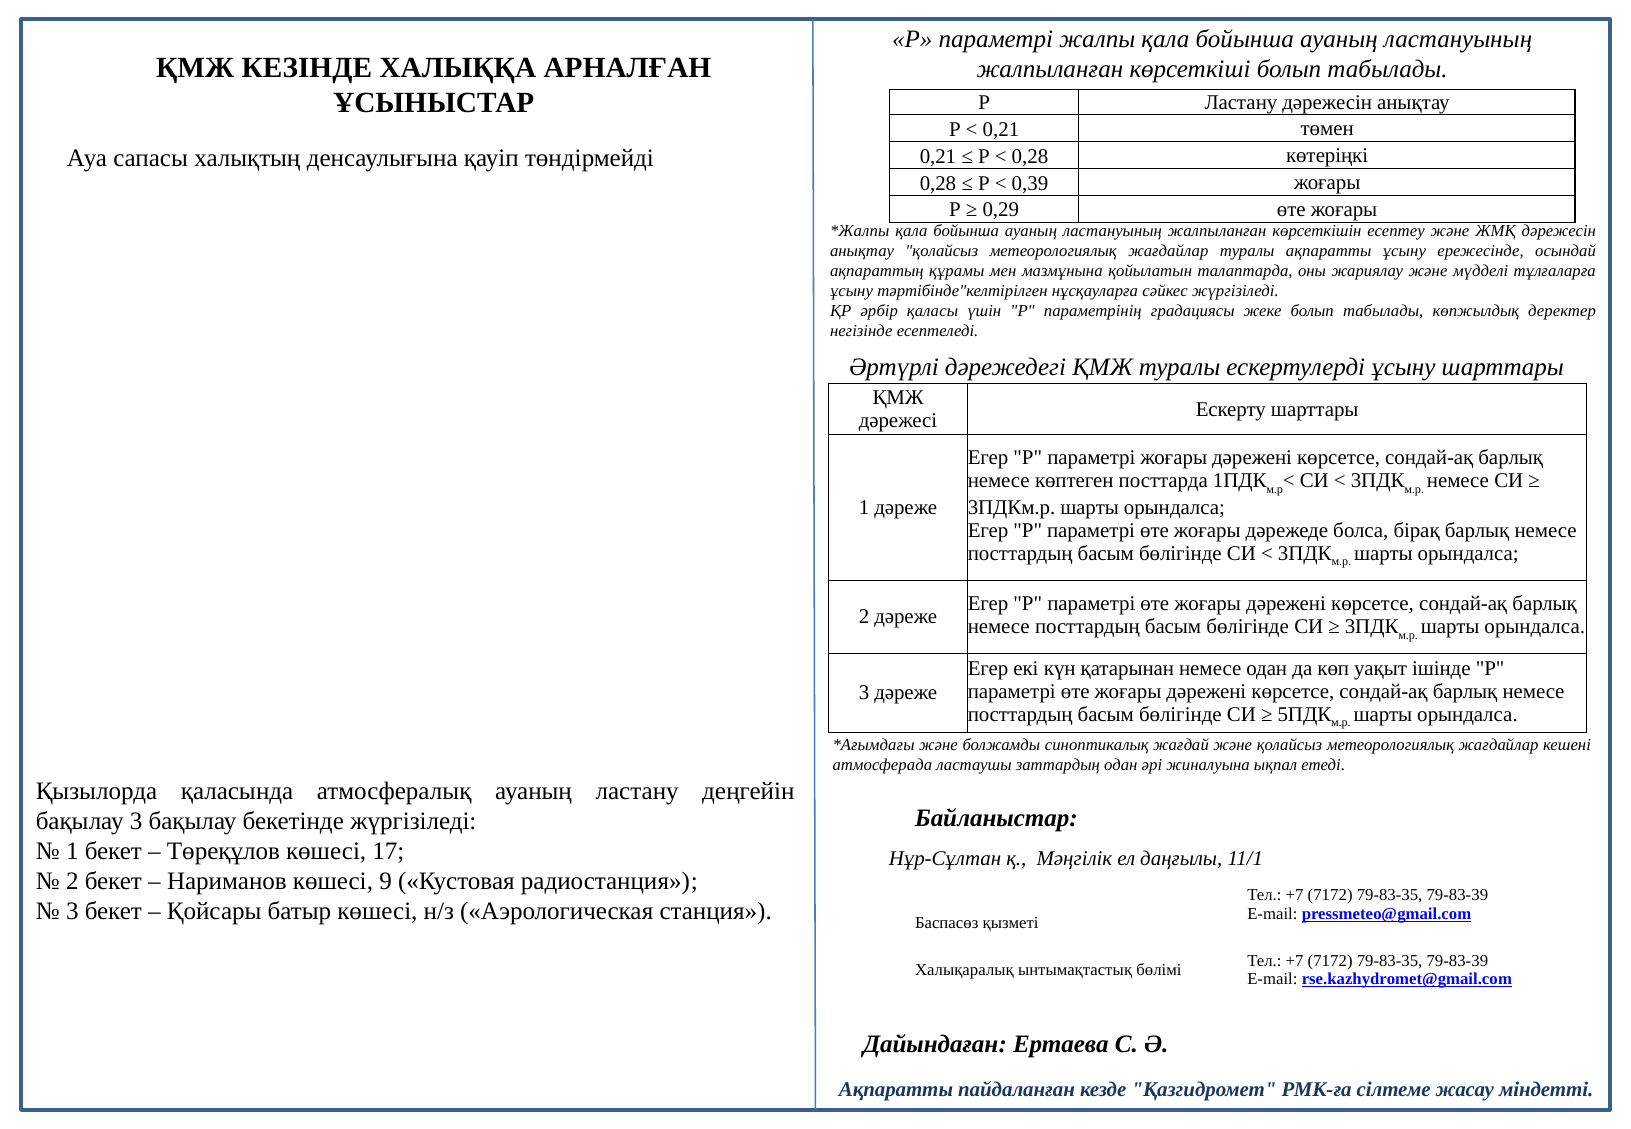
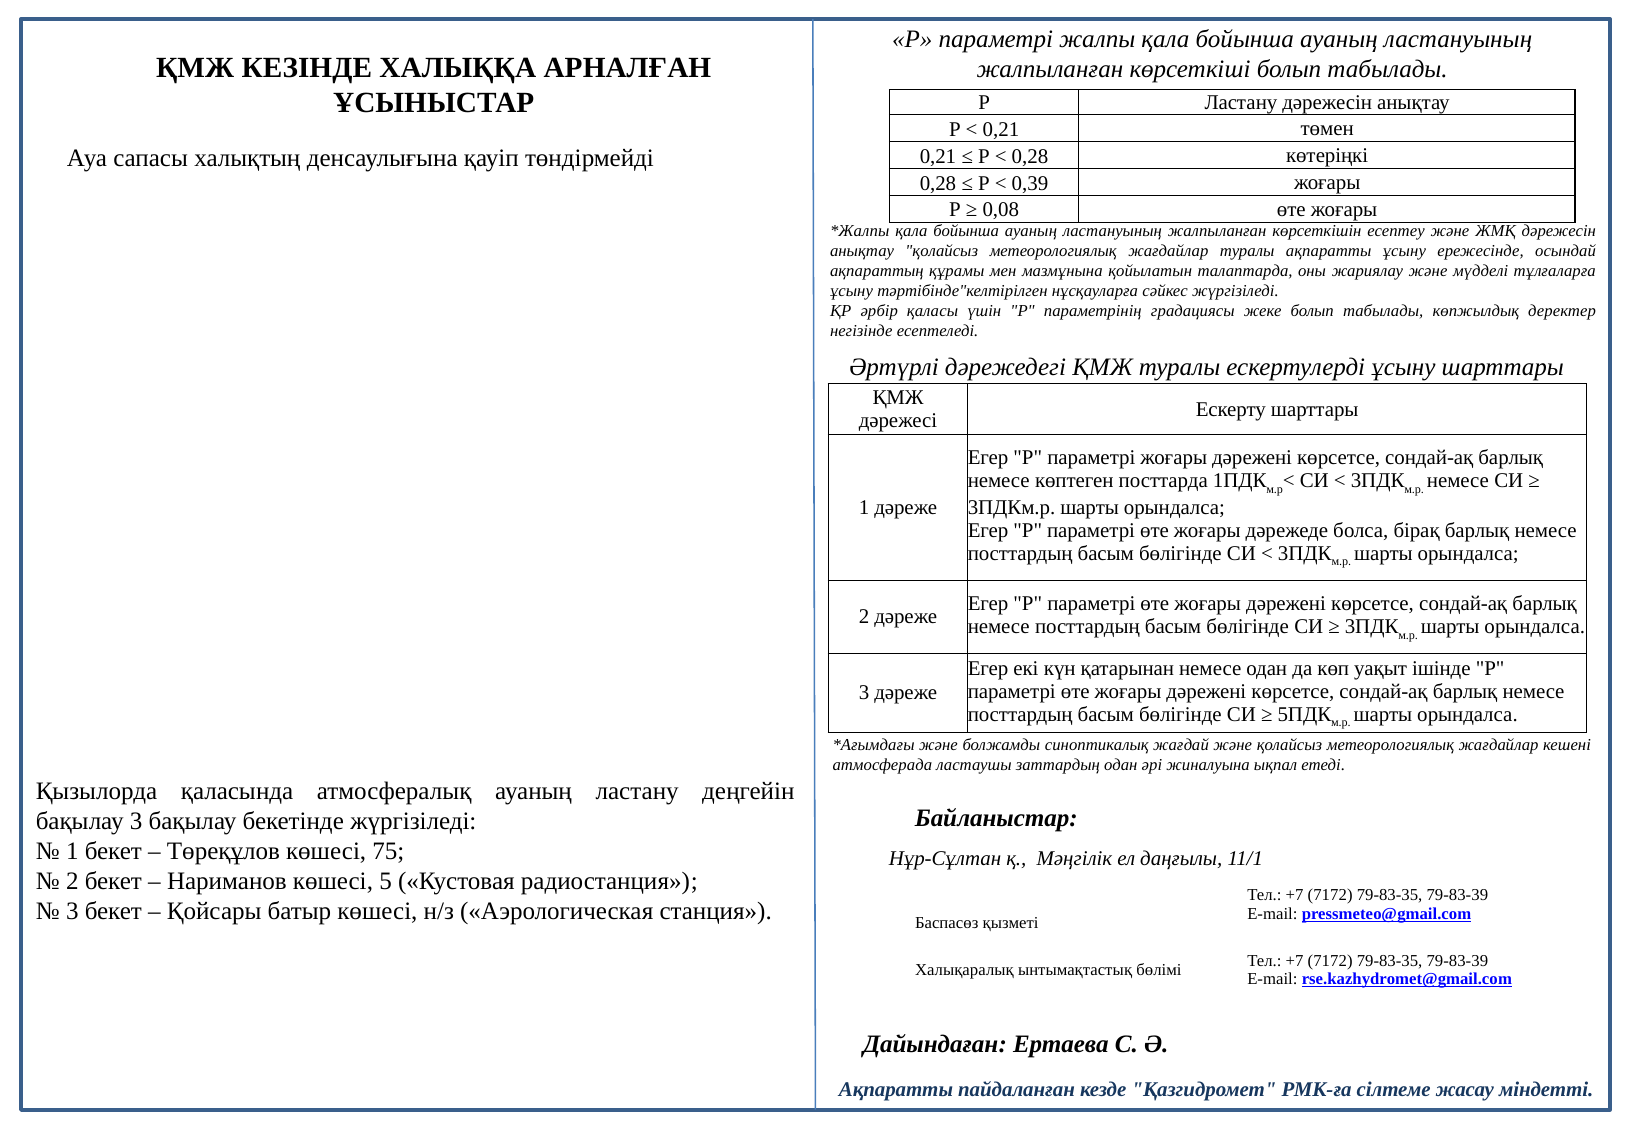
0,29: 0,29 -> 0,08 (1001, 210)
17: 17 -> 75 (388, 852)
9: 9 -> 5 (386, 882)
